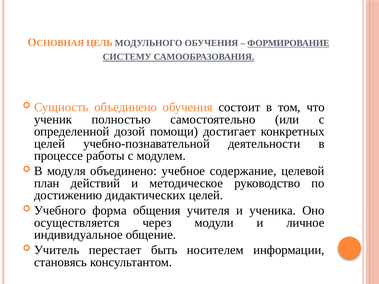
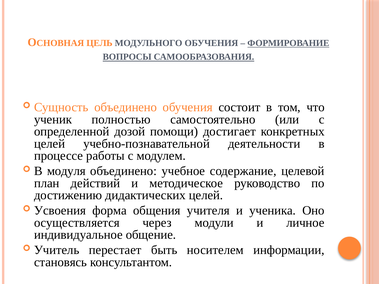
СИСТЕМУ: СИСТЕМУ -> ВОПРОСЫ (127, 57)
Учебного: Учебного -> Усвоения (60, 211)
